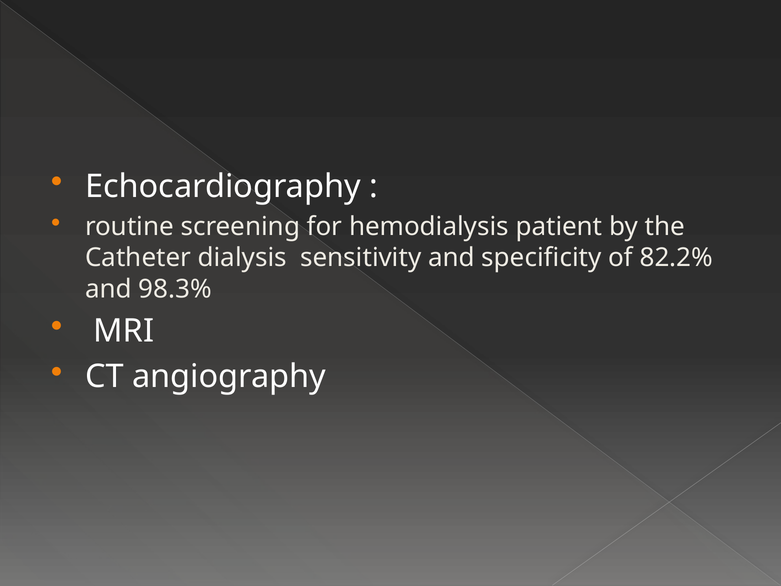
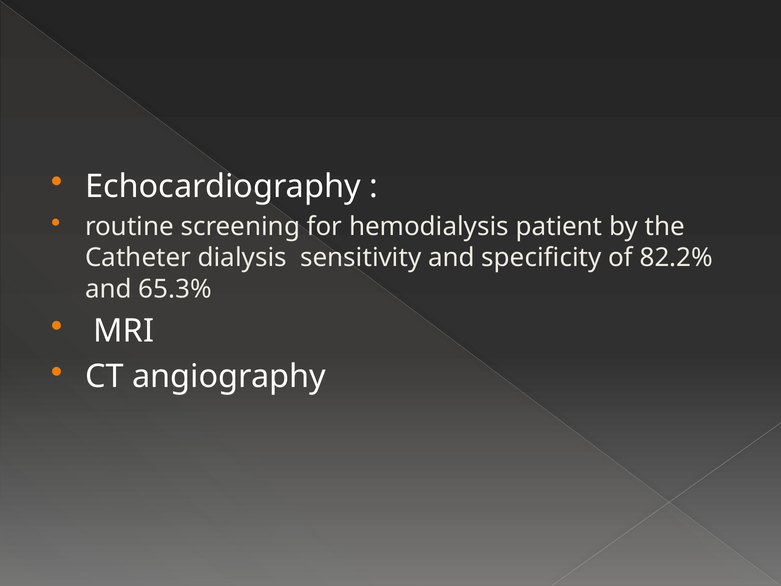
98.3%: 98.3% -> 65.3% (175, 289)
